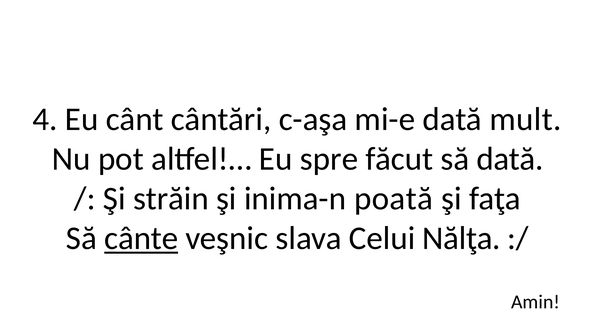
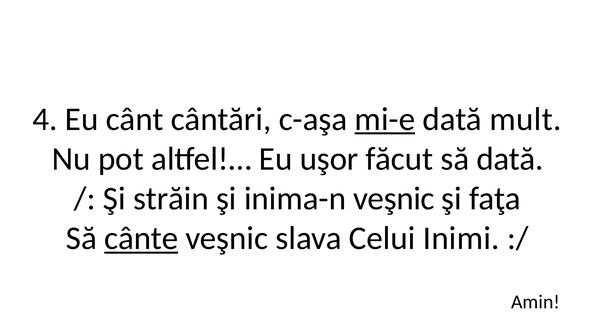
mi-e underline: none -> present (385, 119)
spre: spre -> uşor (329, 159)
inima-n poată: poată -> veşnic (394, 198)
Nălţa: Nălţa -> Inimi (461, 238)
